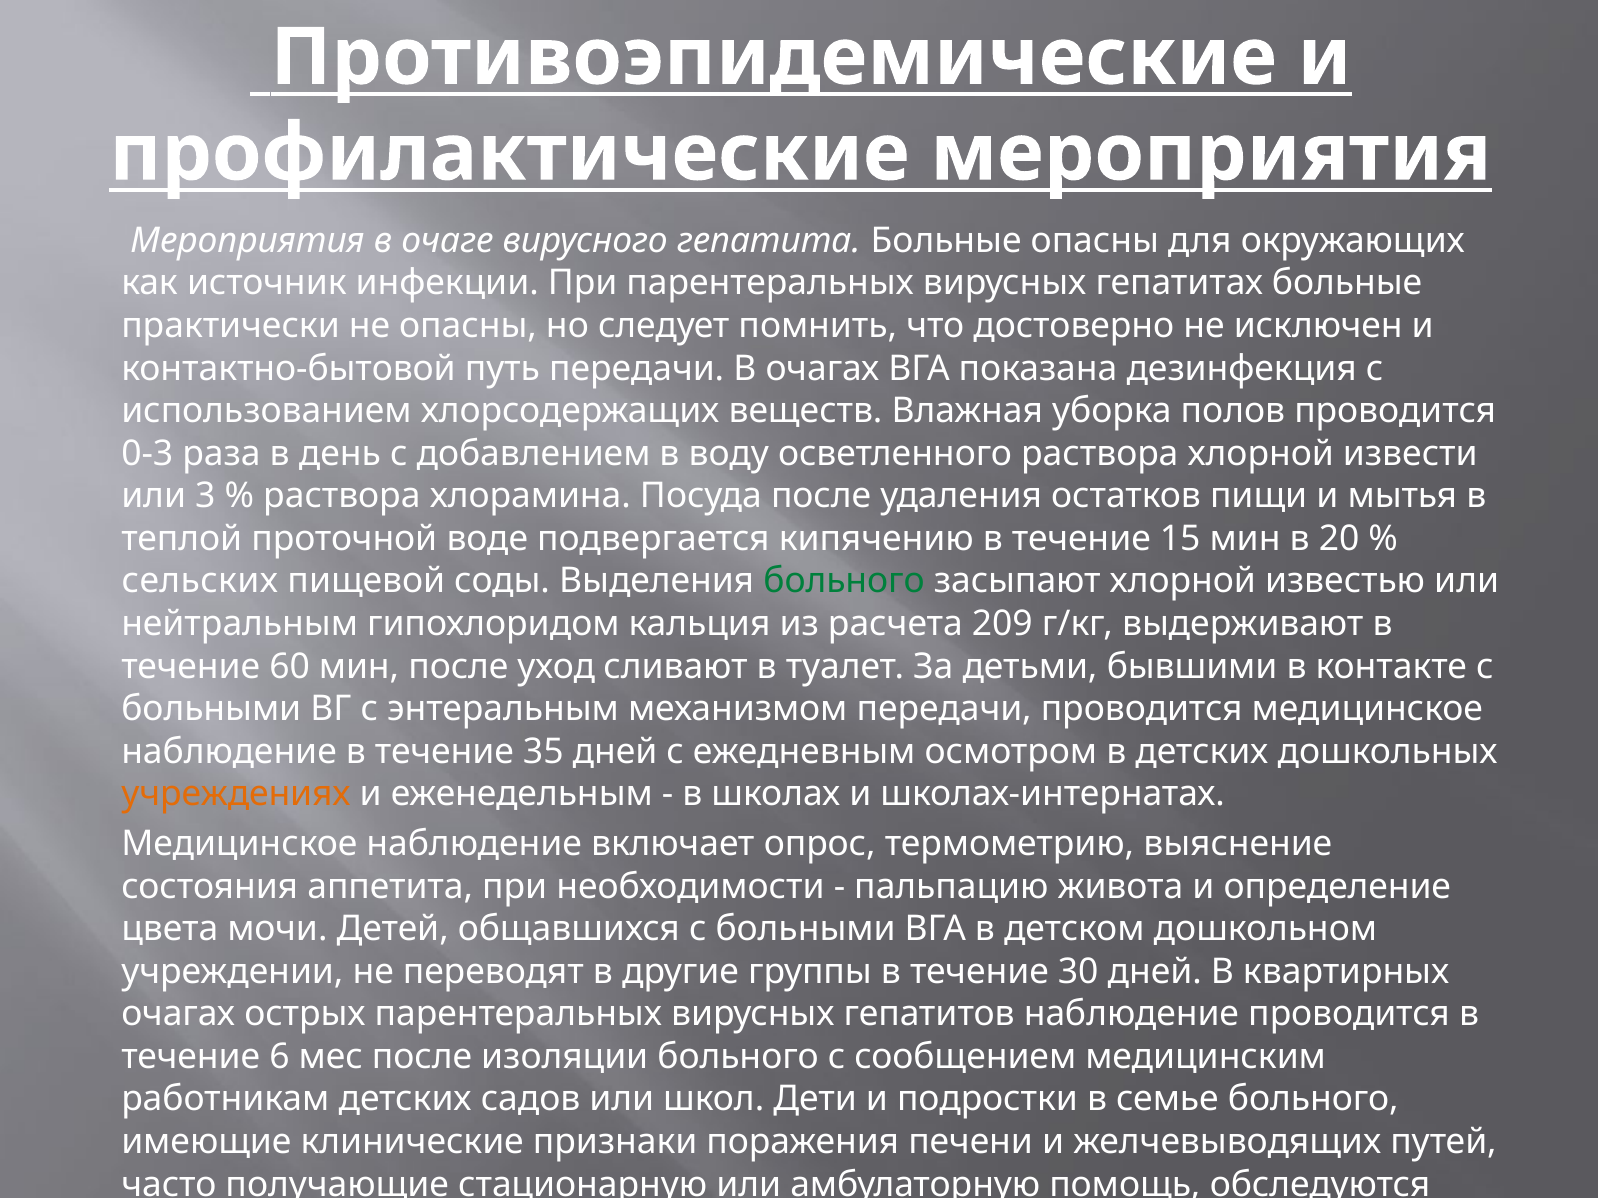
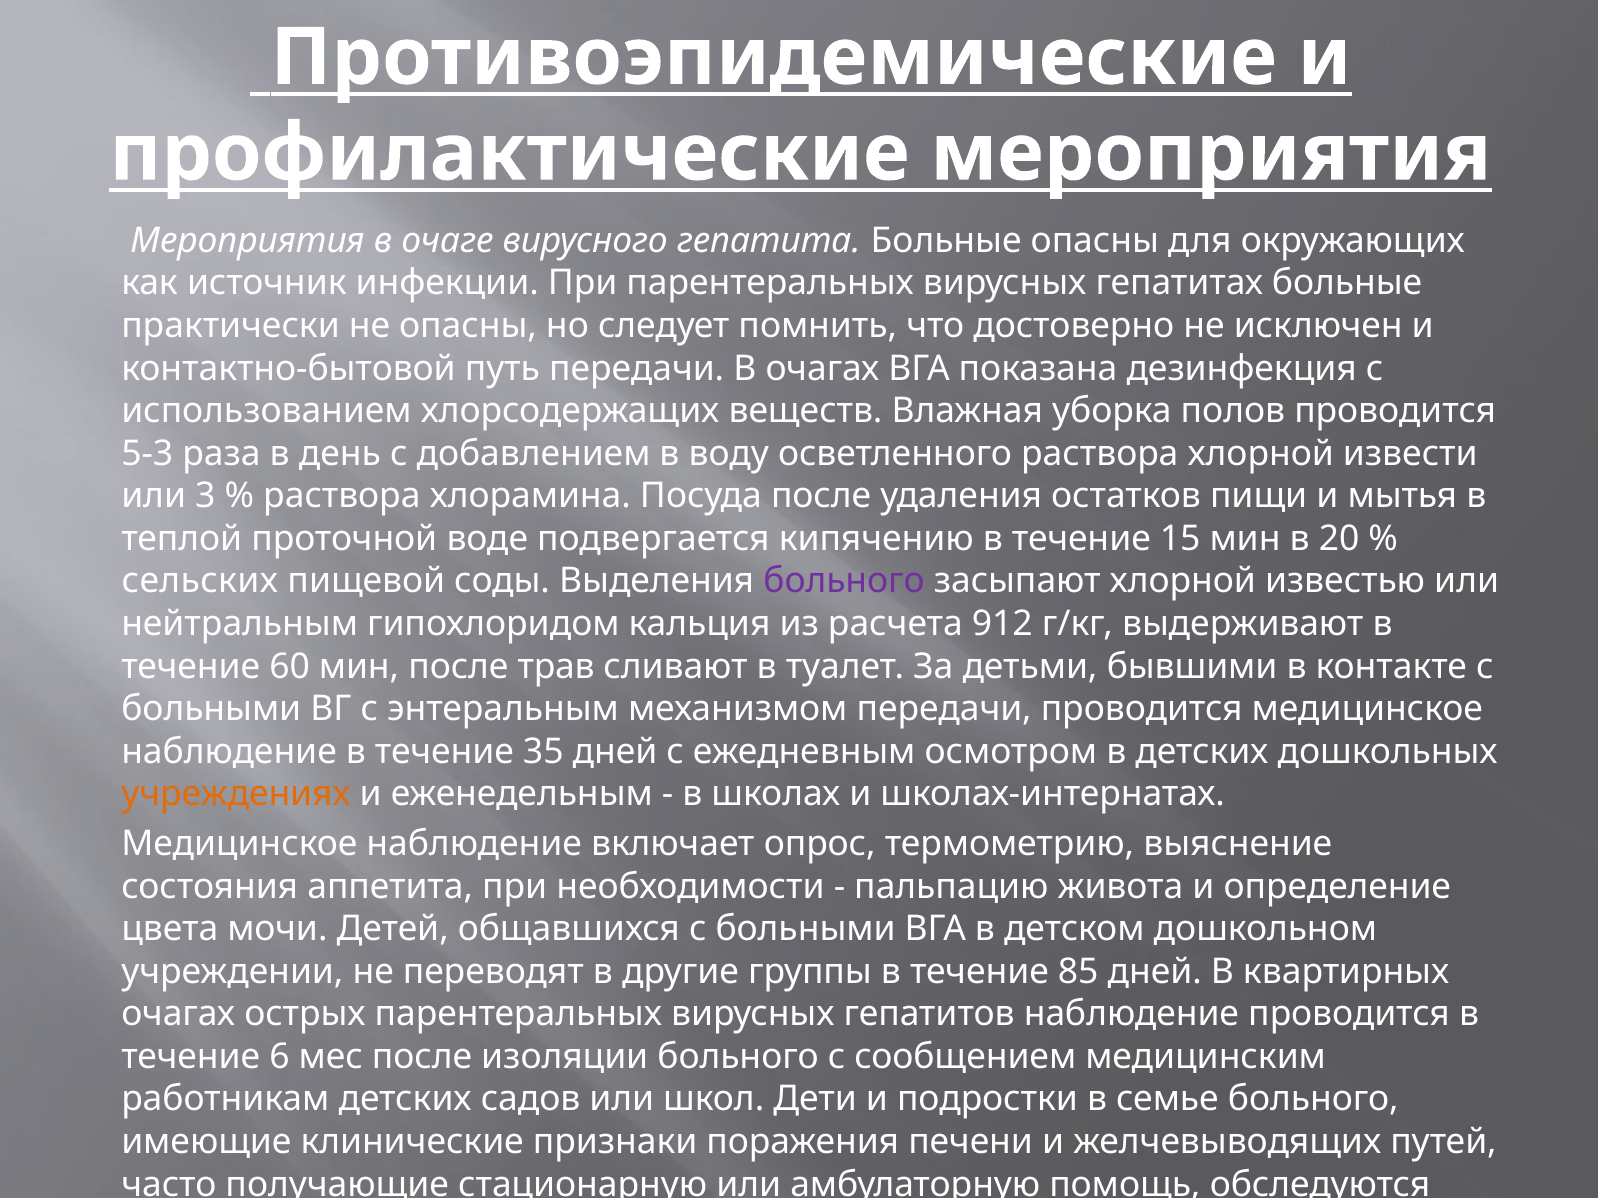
0-3: 0-3 -> 5-3 (147, 454)
больного colour: green -> purple (844, 582)
209: 209 -> 912 (1002, 624)
уход: уход -> трав (556, 667)
30: 30 -> 85 (1078, 972)
